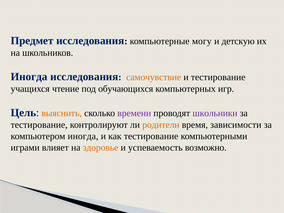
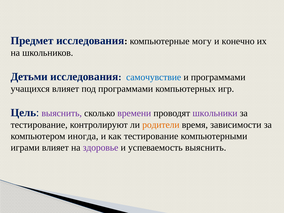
детскую: детскую -> конечно (238, 41)
Иногда: Иногда -> Детьми (29, 77)
самочувствие colour: orange -> blue (154, 77)
и тестирование: тестирование -> программами (218, 77)
учащихся чтение: чтение -> влияет (66, 89)
под обучающихся: обучающихся -> программами (126, 89)
выяснить colour: orange -> purple (62, 113)
здоровье colour: orange -> purple (101, 148)
успеваемость возможно: возможно -> выяснить (206, 148)
